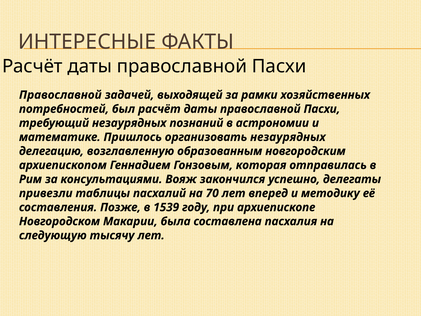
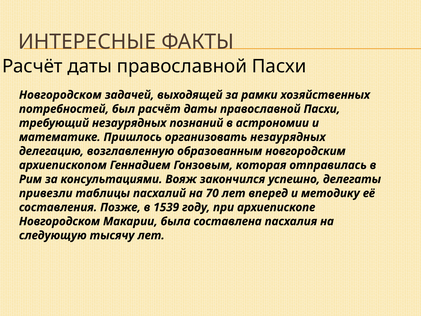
Православной: Православной -> Новгородском (60, 95)
